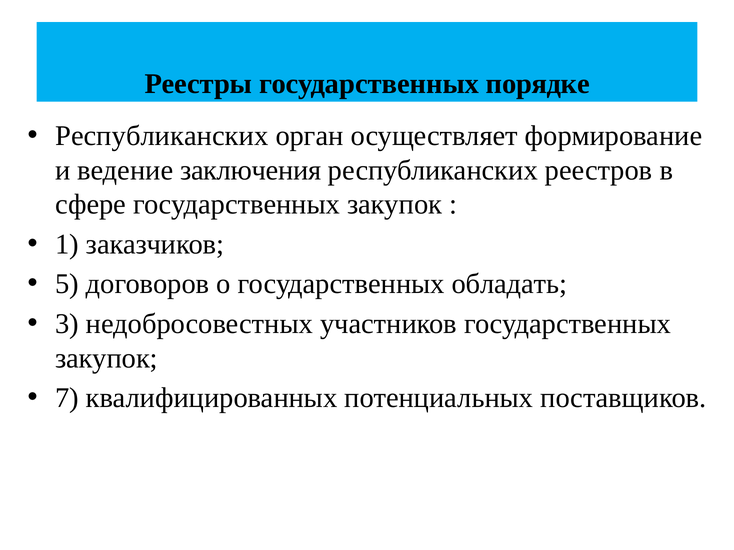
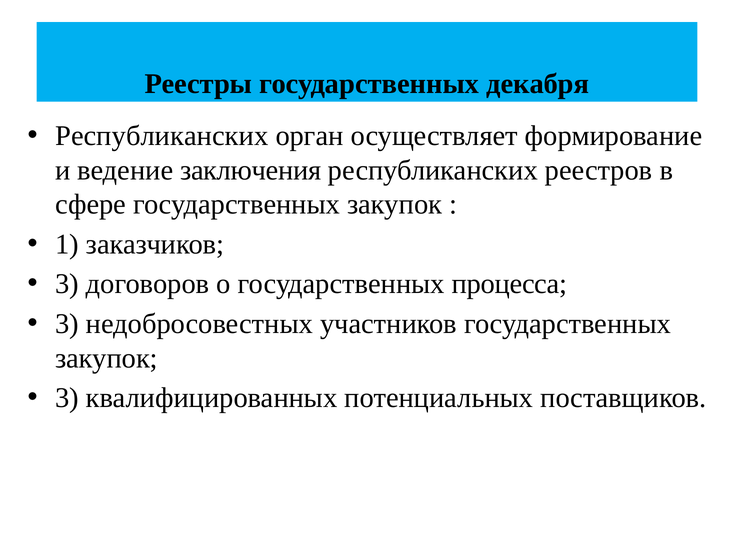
порядке: порядке -> декабря (538, 84)
5: 5 -> 3 (67, 284)
обладать: обладать -> процесса (509, 284)
7: 7 -> 3 (67, 398)
